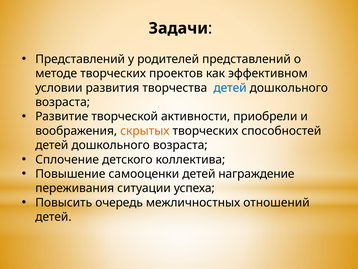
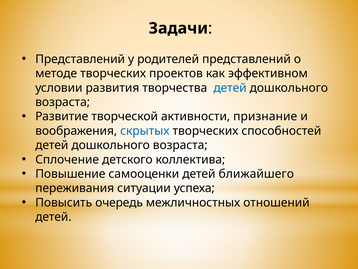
приобрели: приобрели -> признание (265, 116)
скрытых colour: orange -> blue (145, 131)
награждение: награждение -> ближайшего (256, 174)
